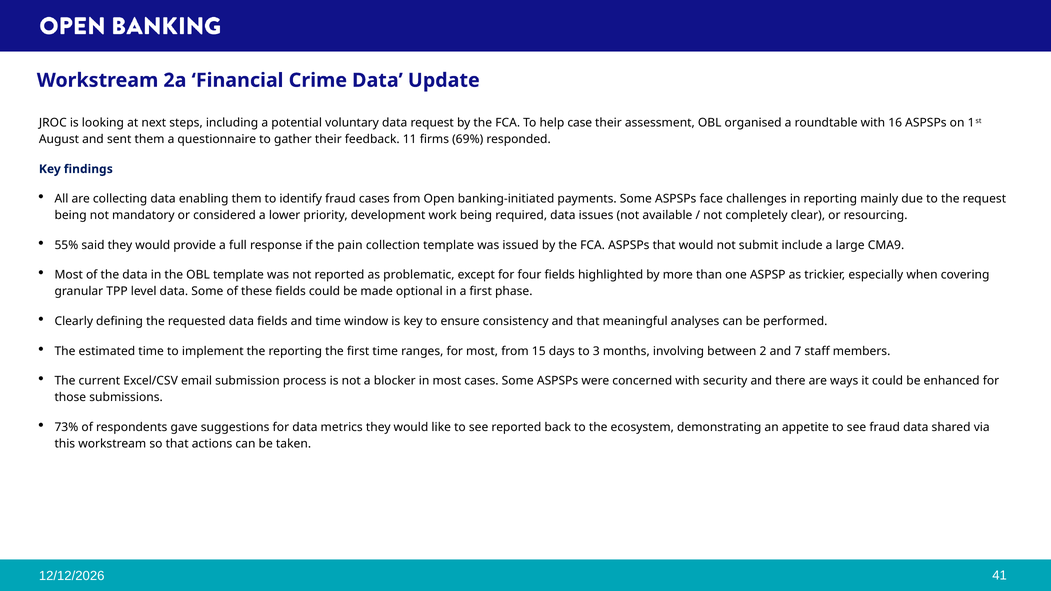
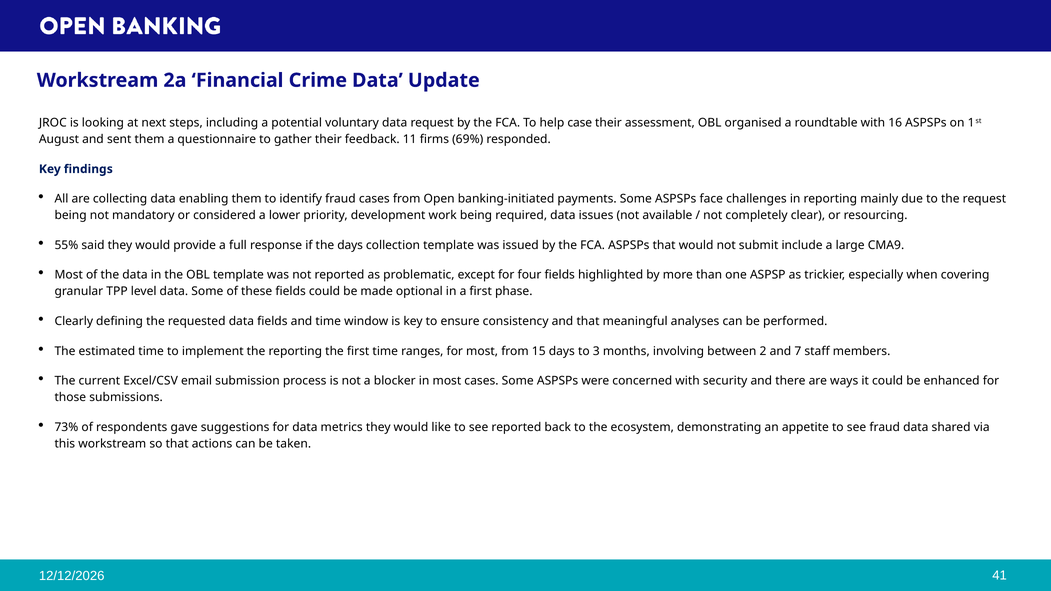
the pain: pain -> days (350, 245)
